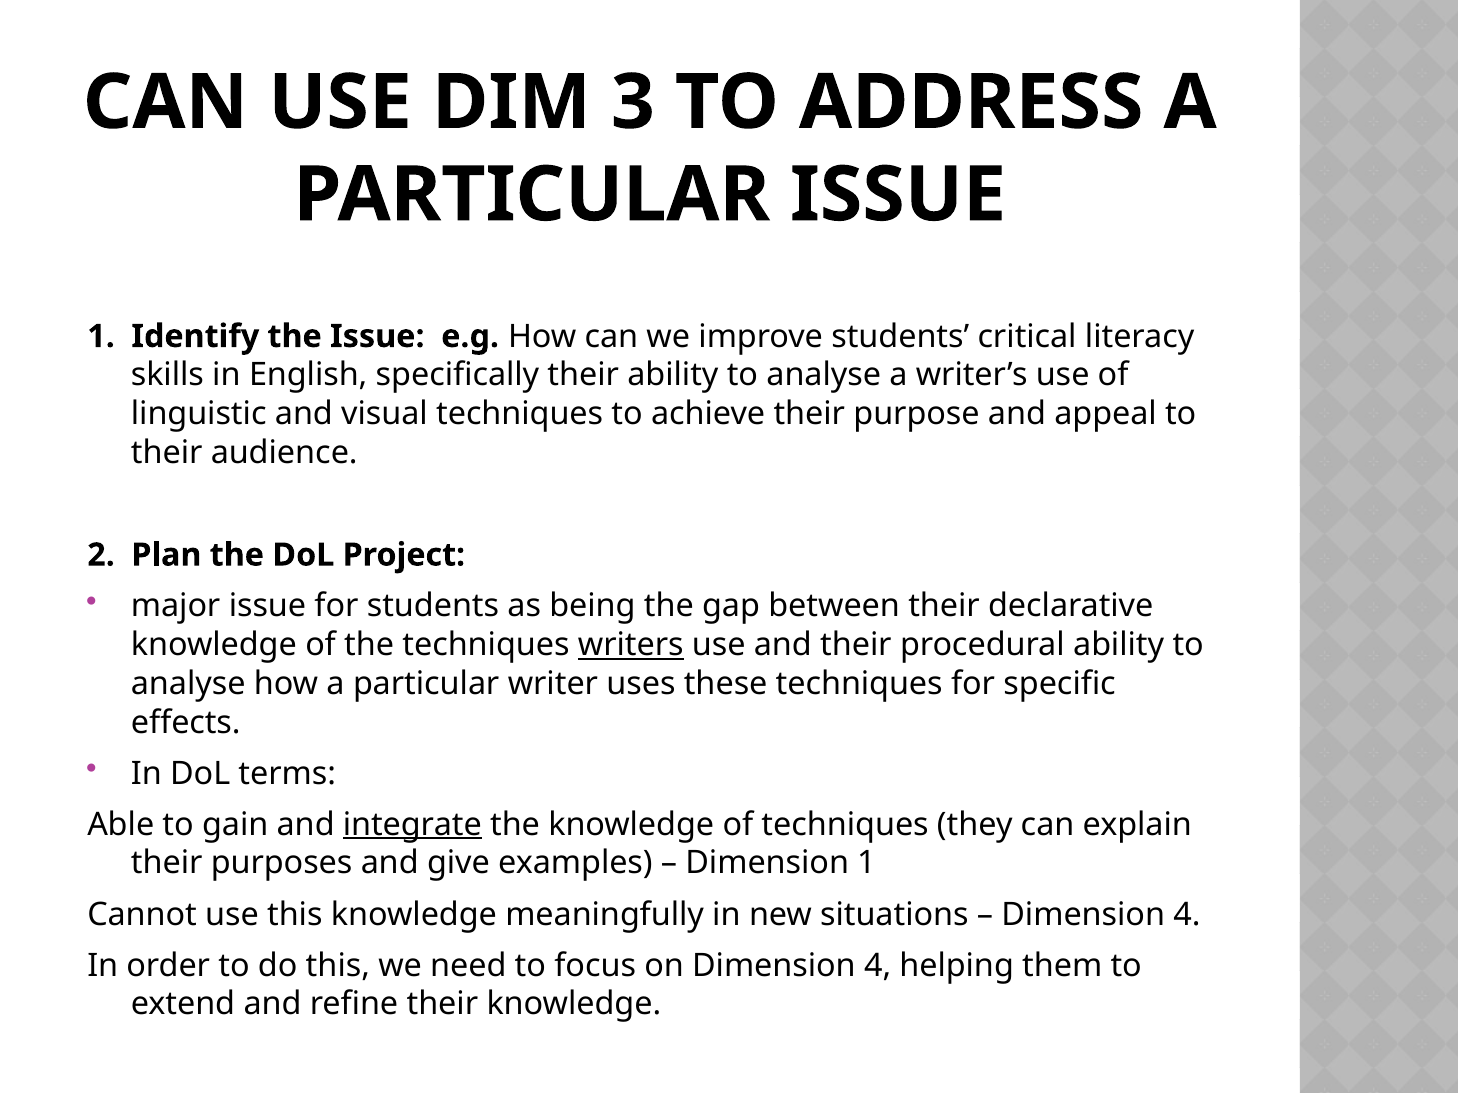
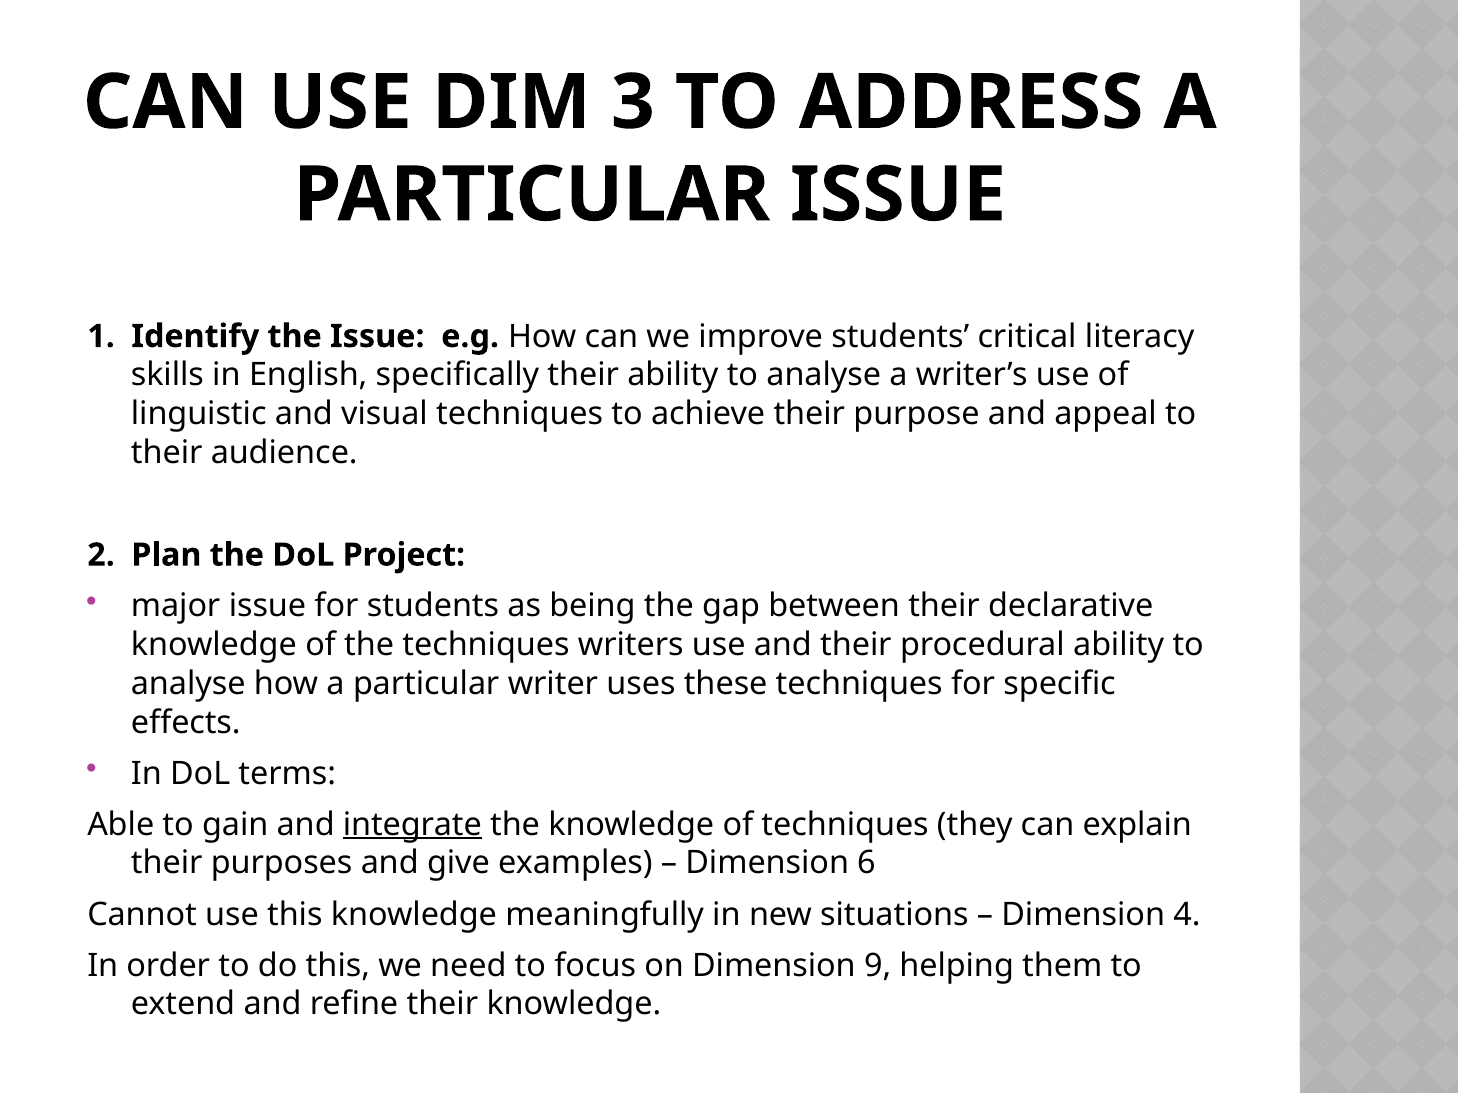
writers underline: present -> none (631, 645)
Dimension 1: 1 -> 6 (866, 864)
on Dimension 4: 4 -> 9 (878, 966)
